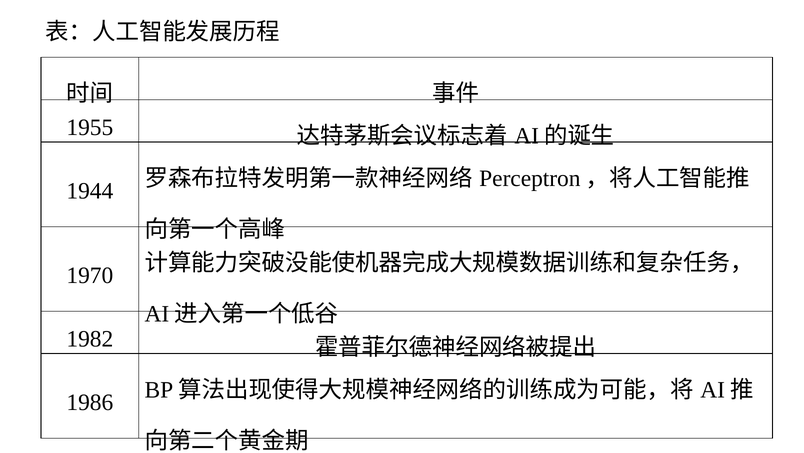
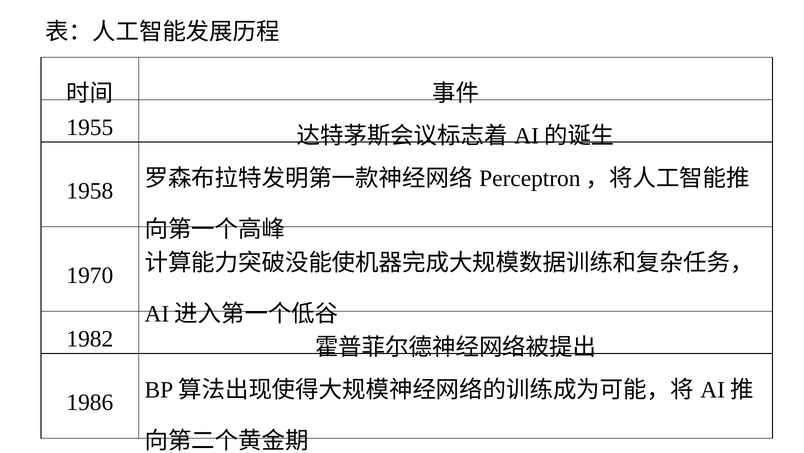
1944: 1944 -> 1958 (90, 191)
